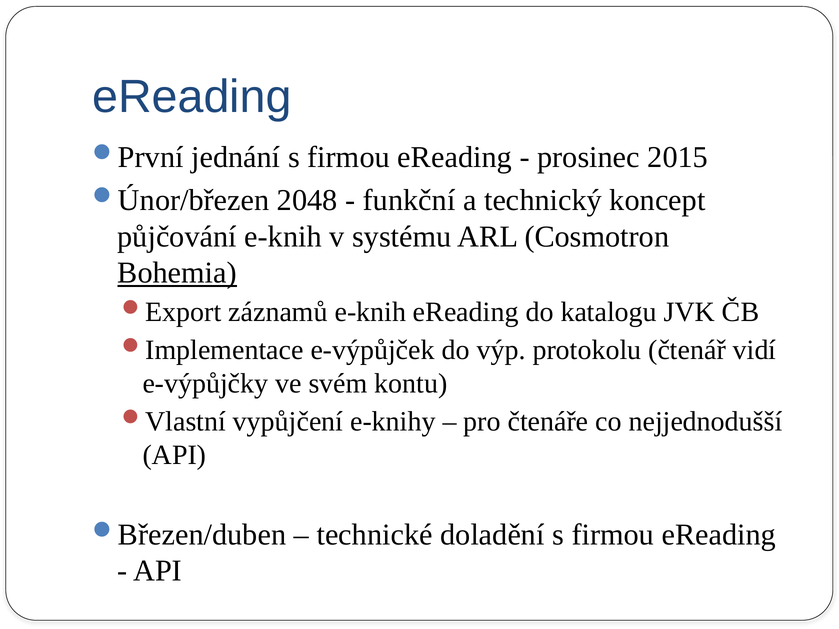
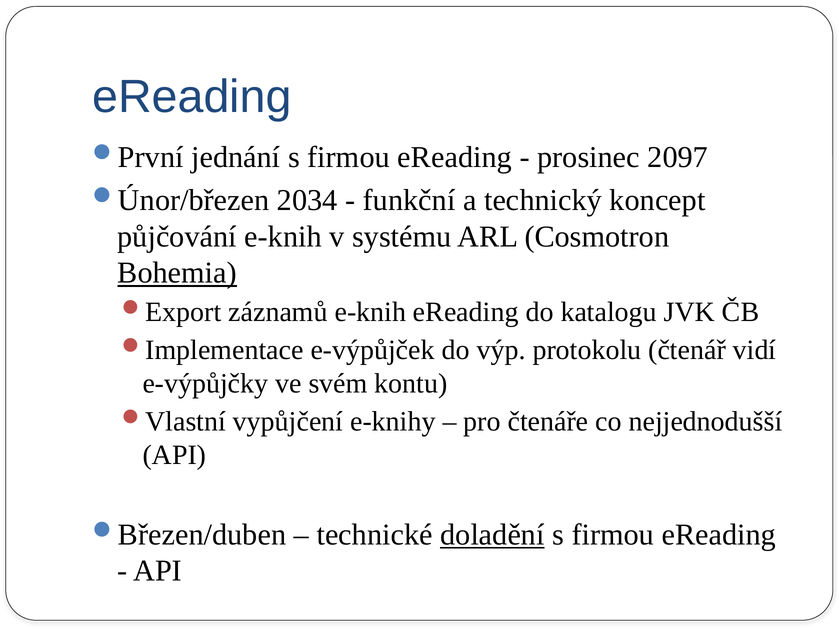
2015: 2015 -> 2097 (678, 157)
2048: 2048 -> 2034 (307, 200)
doladění underline: none -> present (492, 535)
